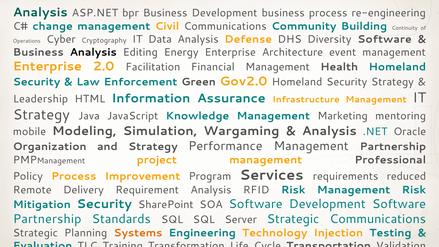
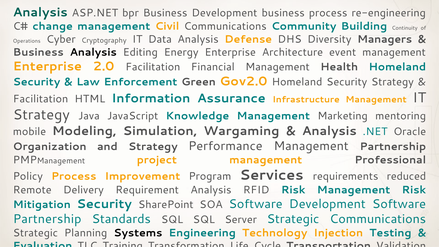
Diversity Software: Software -> Managers (385, 39)
Leadership: Leadership -> Facilitation (41, 99)
Systems colour: orange -> black (138, 233)
